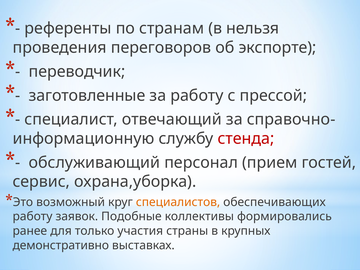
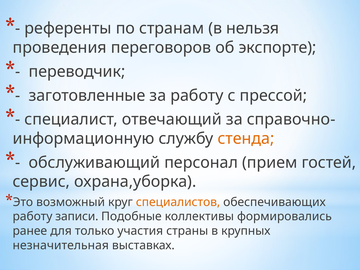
стенда colour: red -> orange (246, 139)
заявок: заявок -> записи (77, 217)
демонстративно: демонстративно -> незначительная (61, 245)
